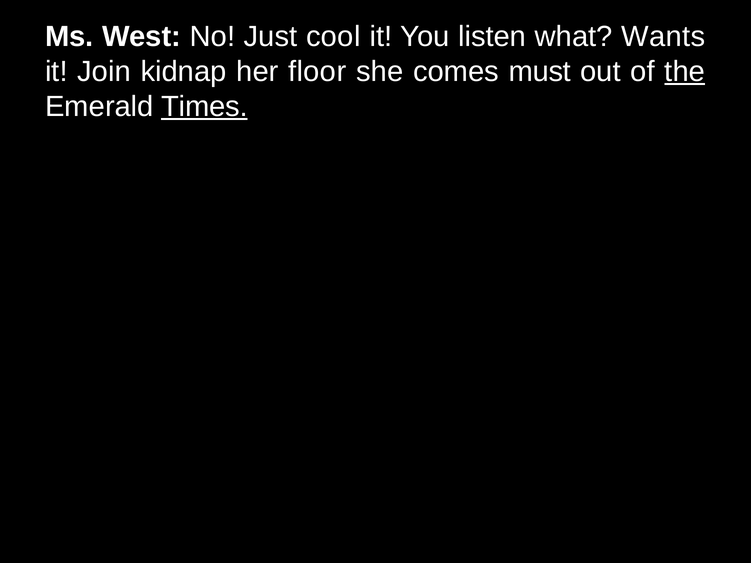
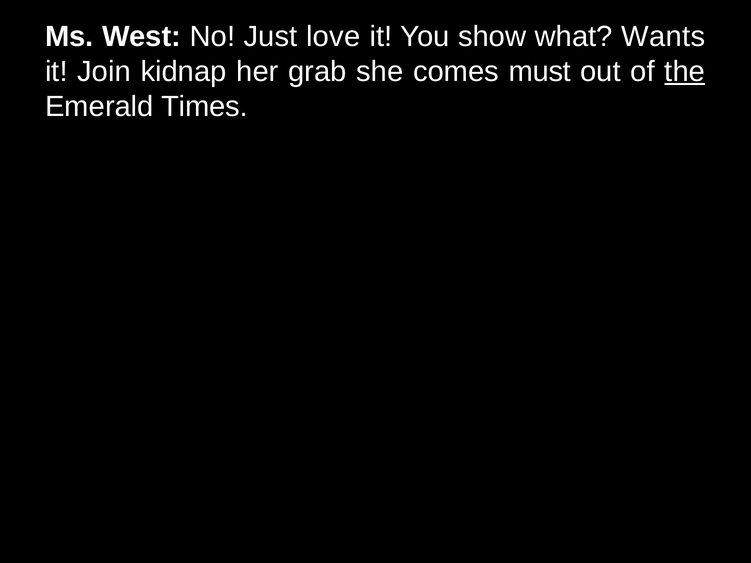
cool: cool -> love (333, 36)
listen: listen -> show (492, 36)
floor: floor -> grab (317, 72)
Times underline: present -> none (204, 107)
